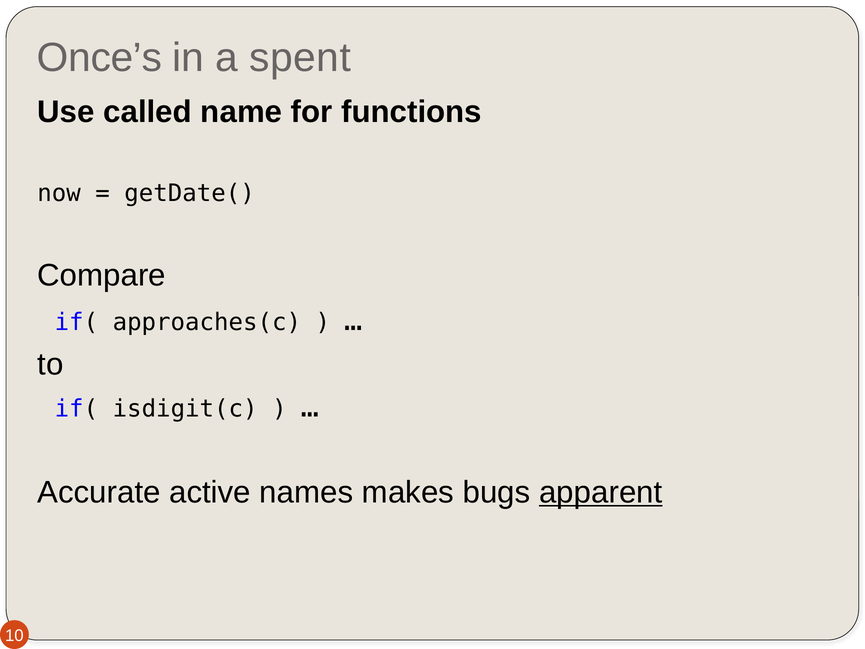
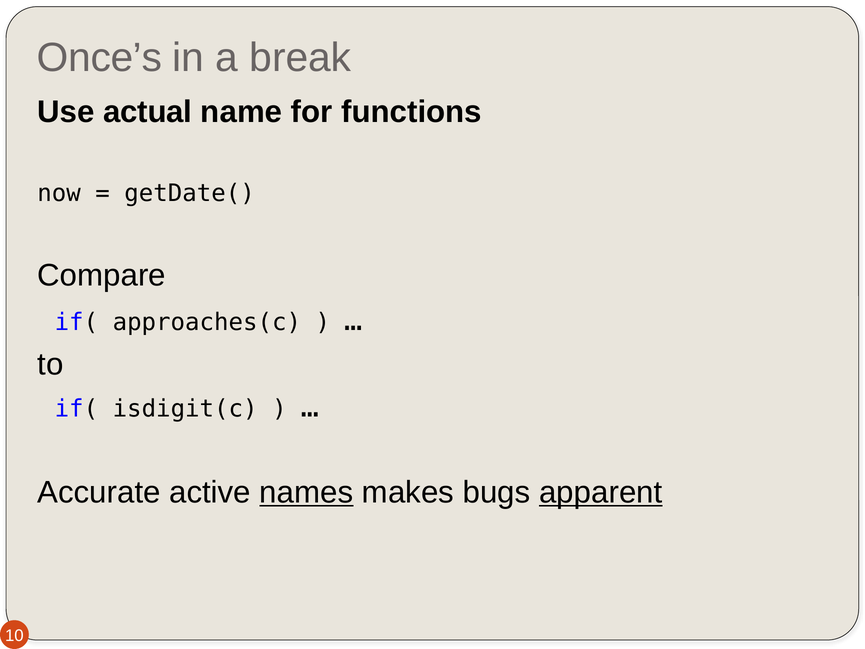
spent: spent -> break (300, 58)
called: called -> actual (148, 112)
names underline: none -> present (306, 492)
